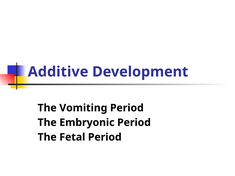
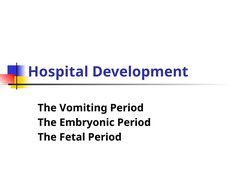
Additive: Additive -> Hospital (58, 72)
